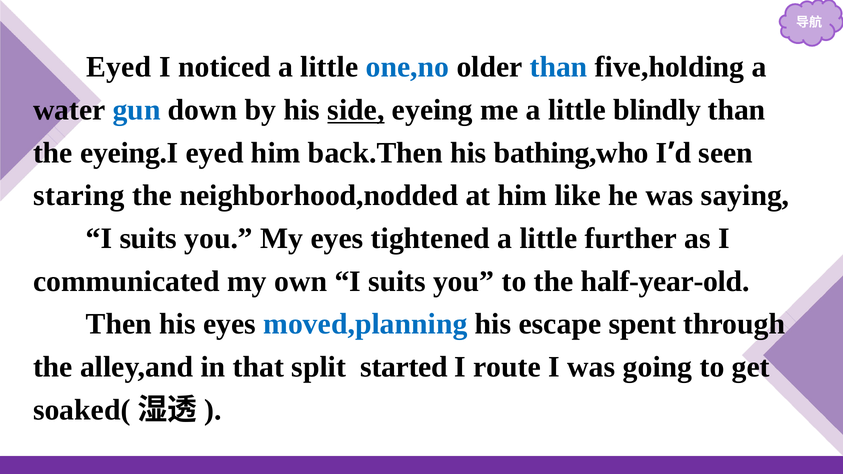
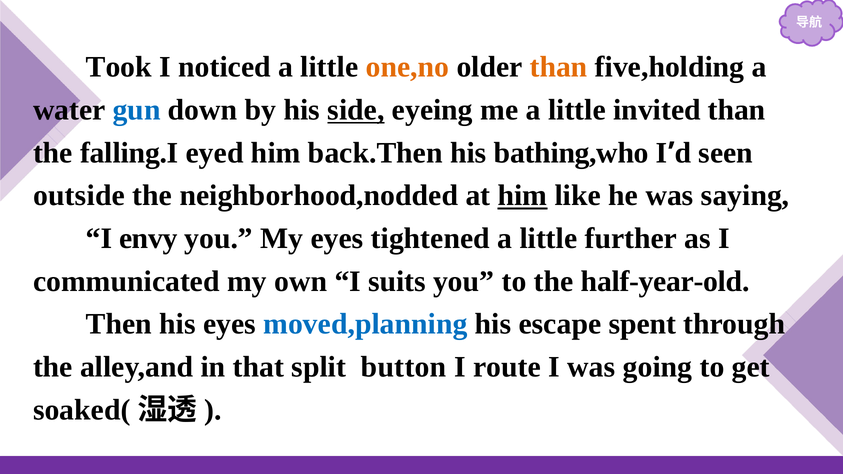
Eyed: Eyed -> Took (119, 67)
one,no colour: blue -> orange (407, 67)
than colour: blue -> orange (559, 67)
blindly: blindly -> invited (657, 110)
eyeing.I: eyeing.I -> falling.I (129, 153)
staring: staring -> outside (79, 196)
him underline: none -> present (522, 196)
suits: suits -> envy (148, 238)
started: started -> button (404, 367)
